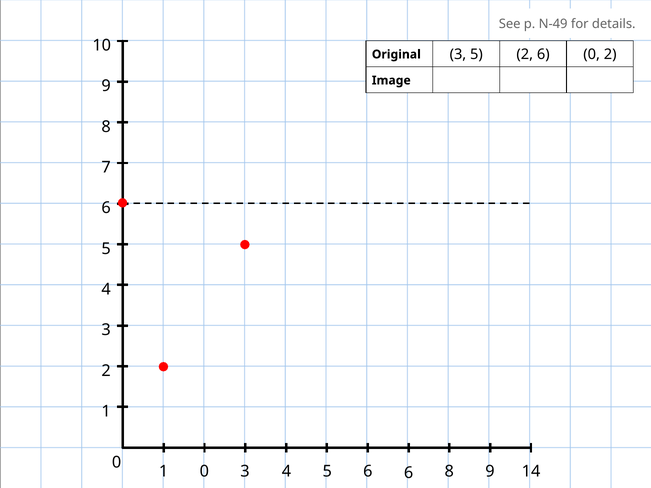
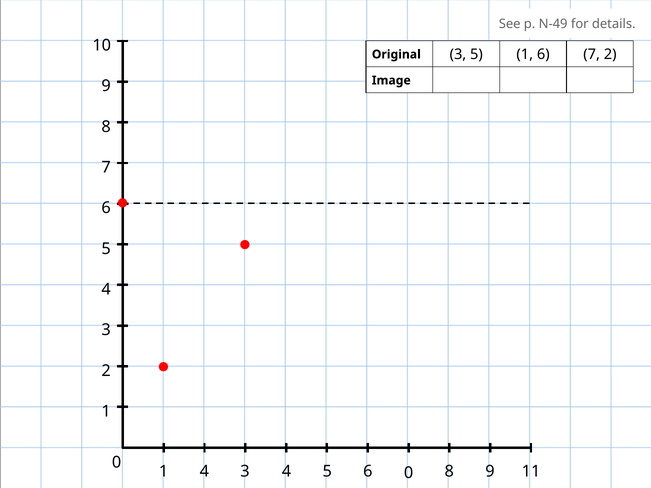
3 5 2: 2 -> 1 (525, 55)
0: 0 -> 7 (592, 55)
1 0: 0 -> 4 (204, 472)
6 6: 6 -> 0 (409, 473)
14: 14 -> 11 (531, 472)
